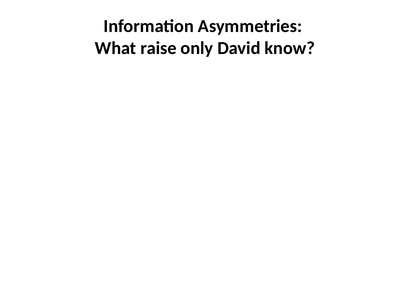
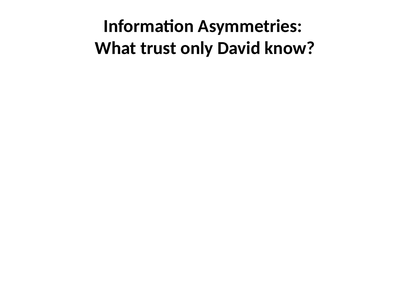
raise: raise -> trust (158, 48)
